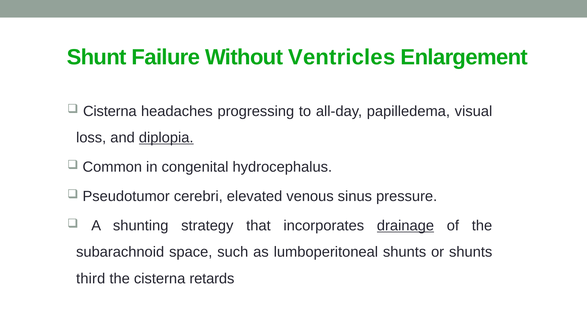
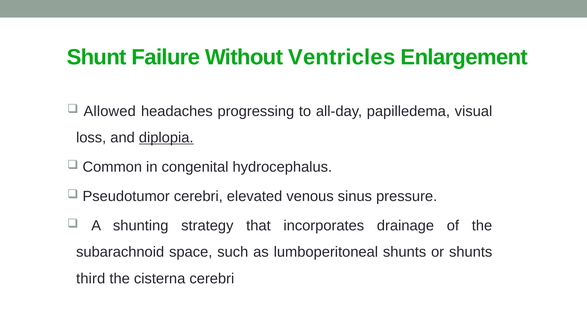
Cisterna: Cisterna -> Allowed (110, 111)
drainage underline: present -> none (405, 226)
cisterna retards: retards -> cerebri (212, 279)
